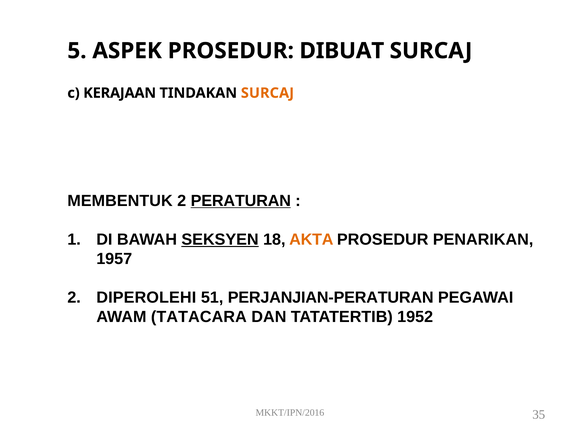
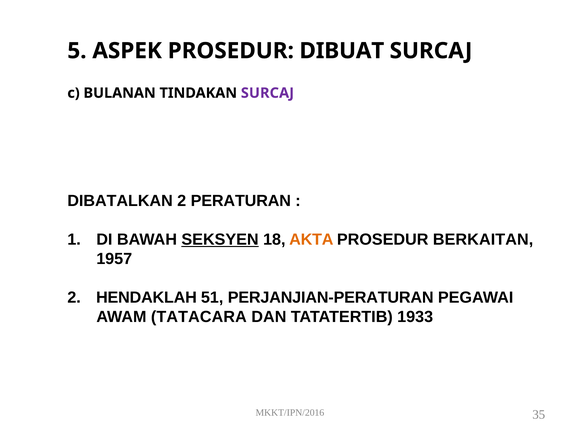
KERAJAAN: KERAJAAN -> BULANAN (120, 93)
SURCAJ colour: orange -> purple (267, 93)
MEMBENTUK: MEMBENTUK -> DIBATALKAN (120, 201)
PERATURAN underline: present -> none (241, 201)
PENARIKAN: PENARIKAN -> BERKAITAN (483, 239)
DIPEROLEHI: DIPEROLEHI -> HENDAKLAH (146, 297)
1952: 1952 -> 1933 (415, 317)
